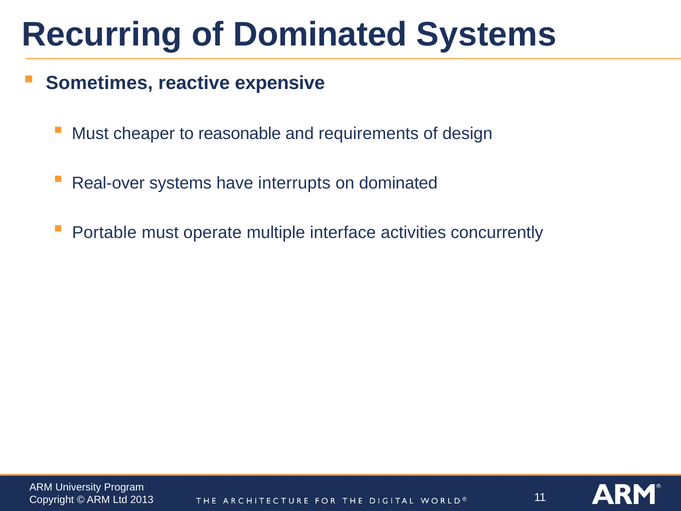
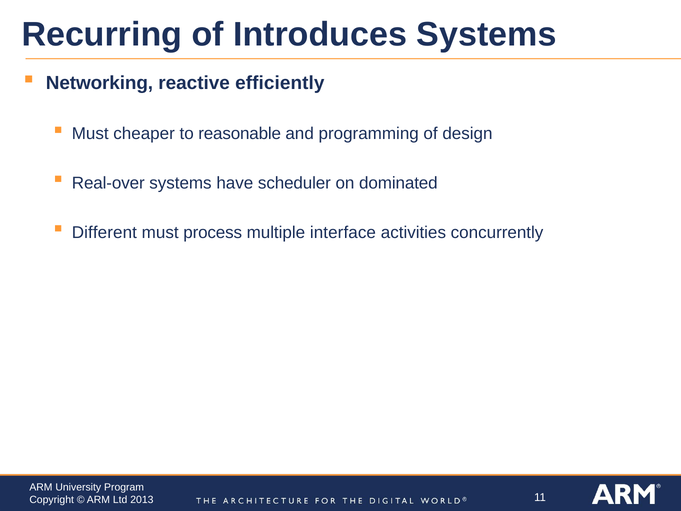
of Dominated: Dominated -> Introduces (320, 35)
Sometimes: Sometimes -> Networking (99, 83)
expensive: expensive -> efficiently (280, 83)
requirements: requirements -> programming (369, 134)
interrupts: interrupts -> scheduler (294, 183)
Portable: Portable -> Different (104, 232)
operate: operate -> process (213, 232)
